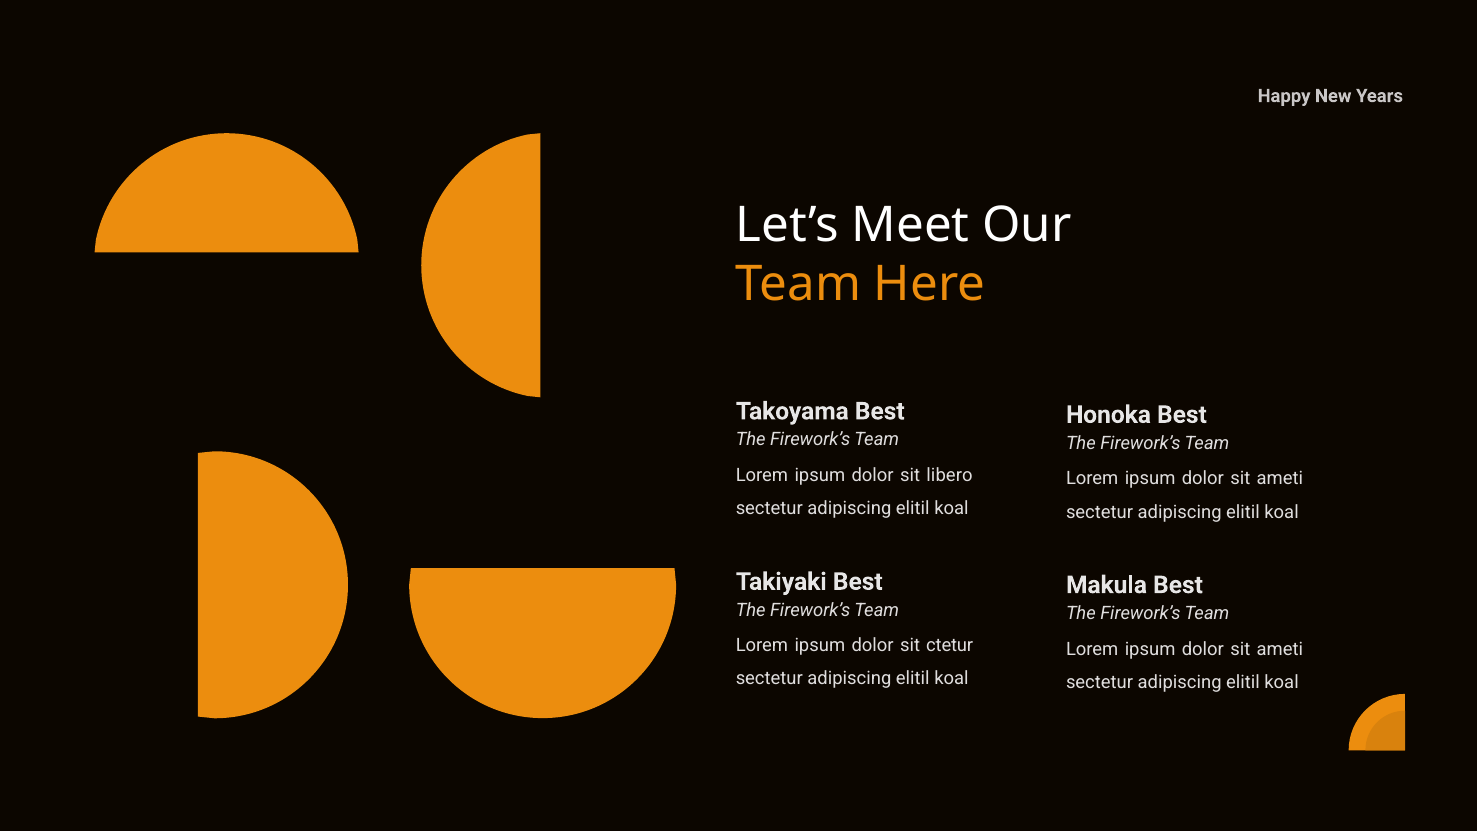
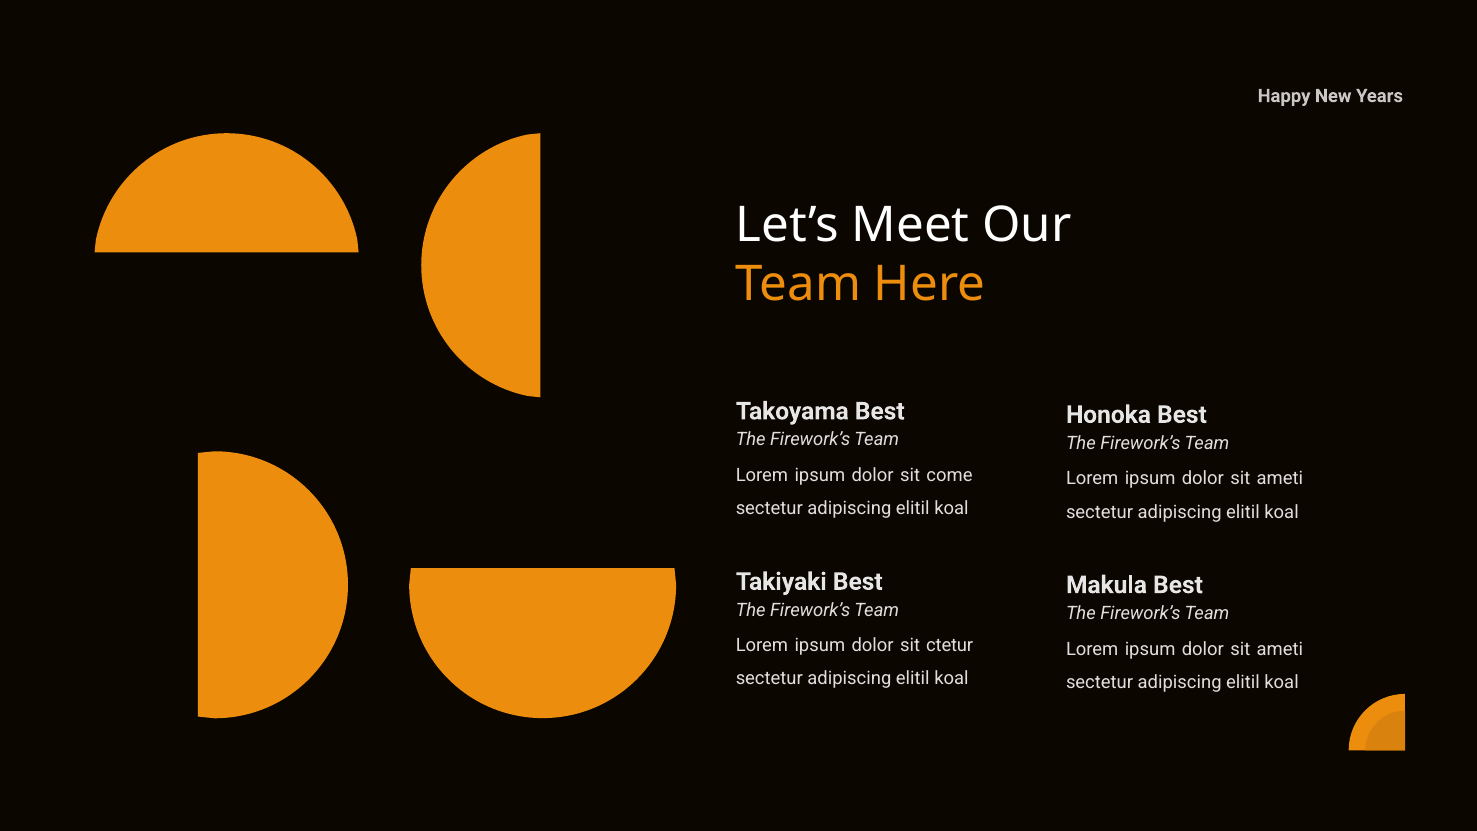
libero: libero -> come (950, 475)
